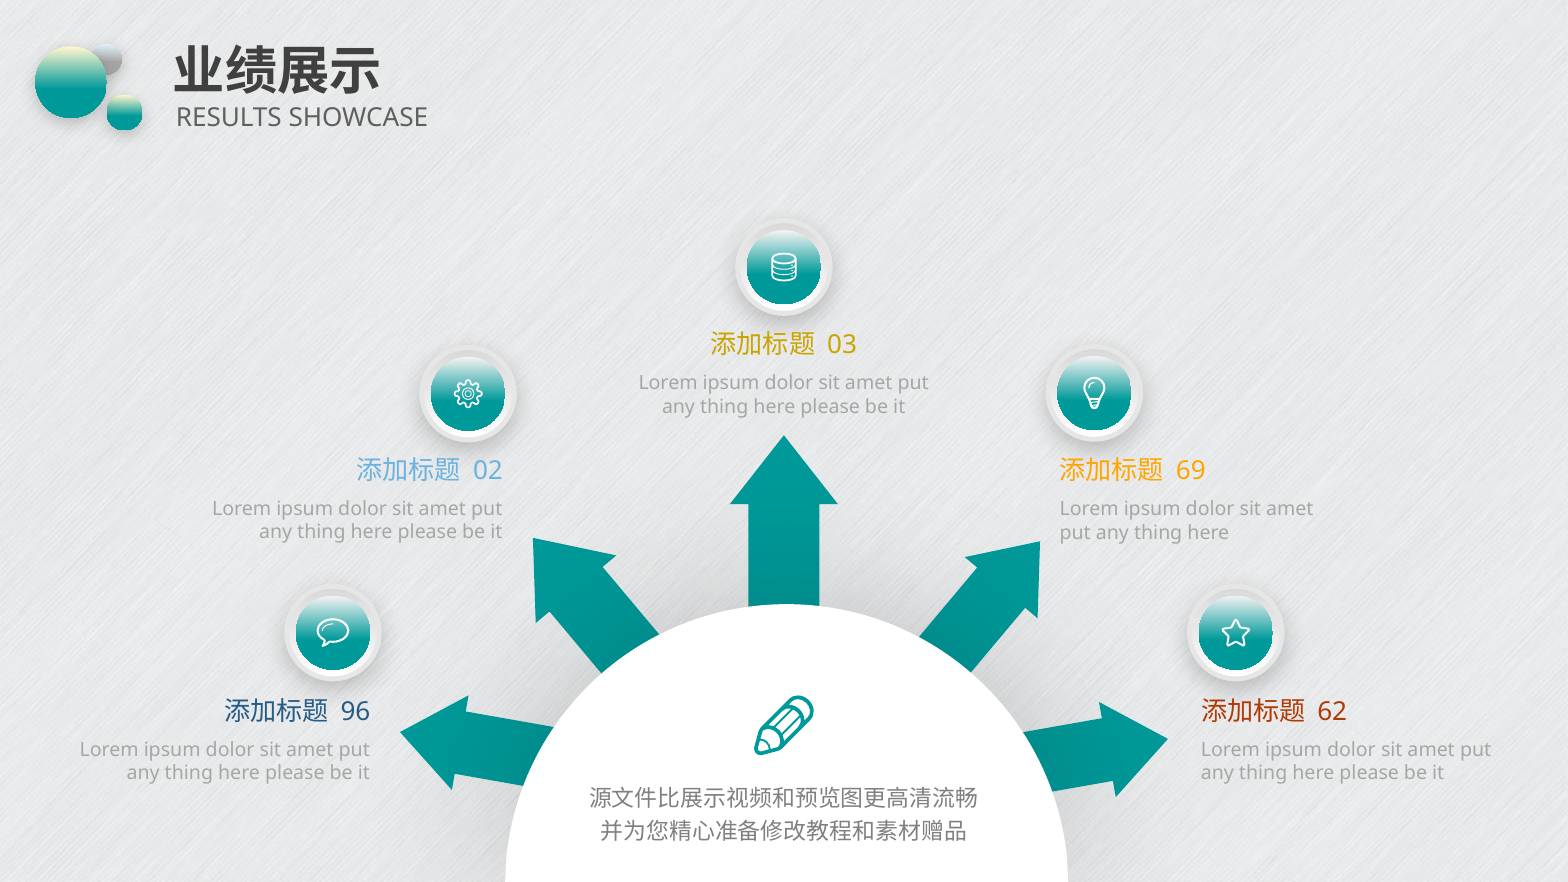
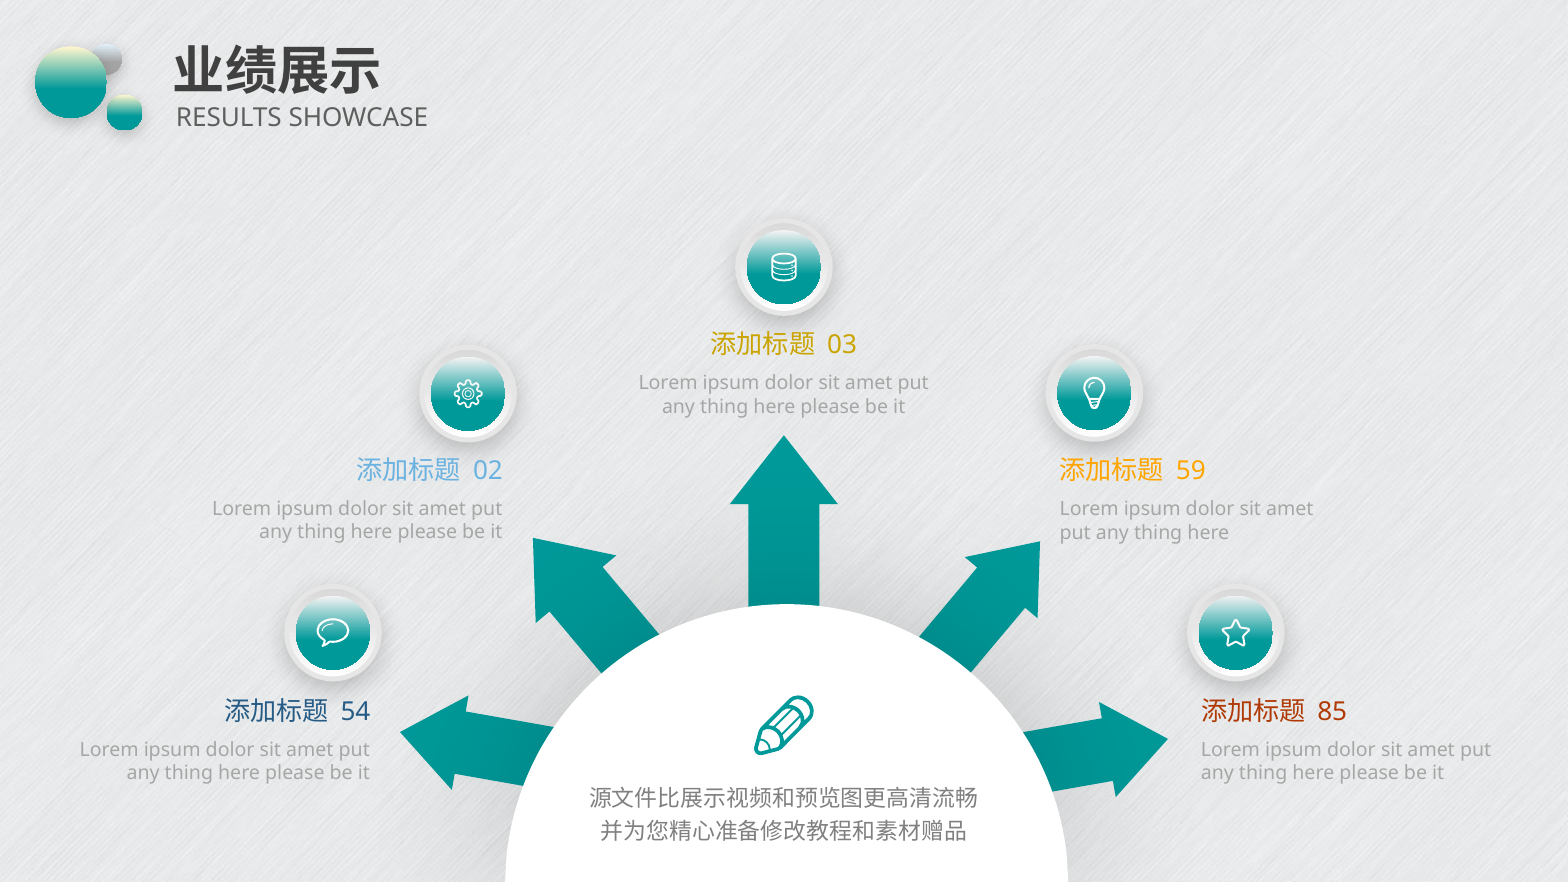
69: 69 -> 59 (1191, 470)
96: 96 -> 54 (355, 711)
62: 62 -> 85 (1332, 711)
